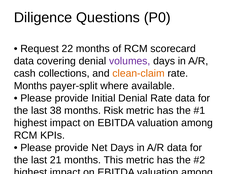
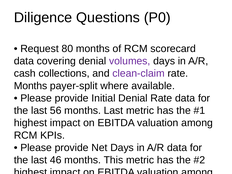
22: 22 -> 80 (67, 49)
clean-claim colour: orange -> purple (139, 73)
38: 38 -> 56 (56, 111)
months Risk: Risk -> Last (113, 111)
21: 21 -> 46 (56, 160)
